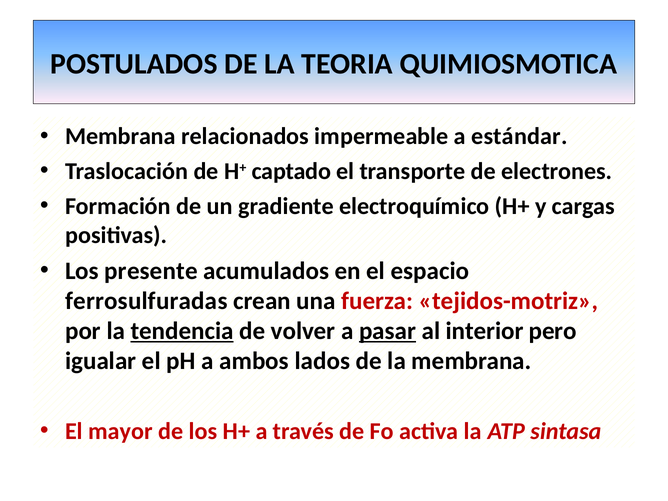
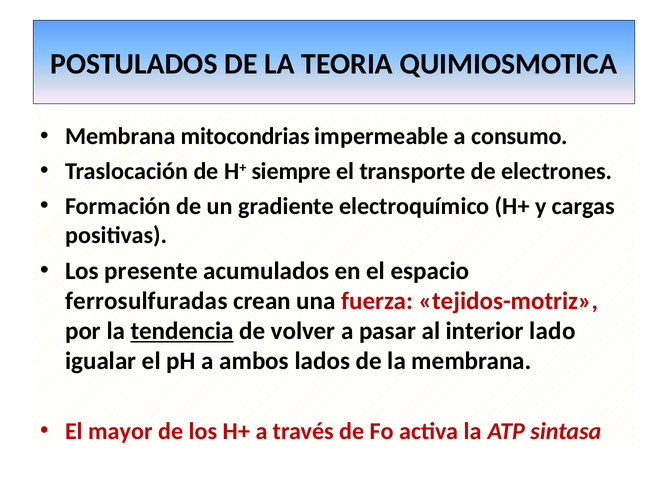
relacionados: relacionados -> mitocondrias (245, 136)
estándar: estándar -> consumo (520, 136)
captado: captado -> siempre (291, 171)
pasar underline: present -> none (388, 331)
pero: pero -> lado (552, 331)
